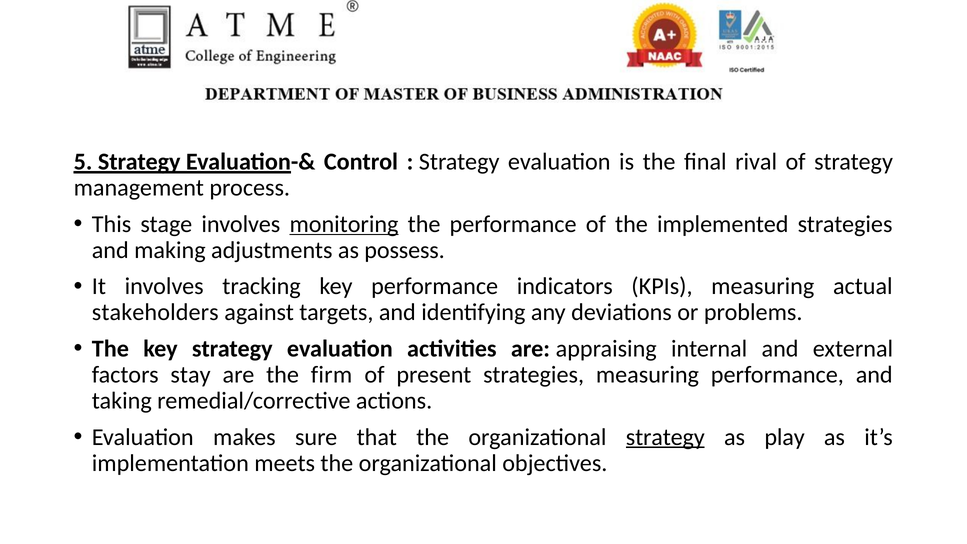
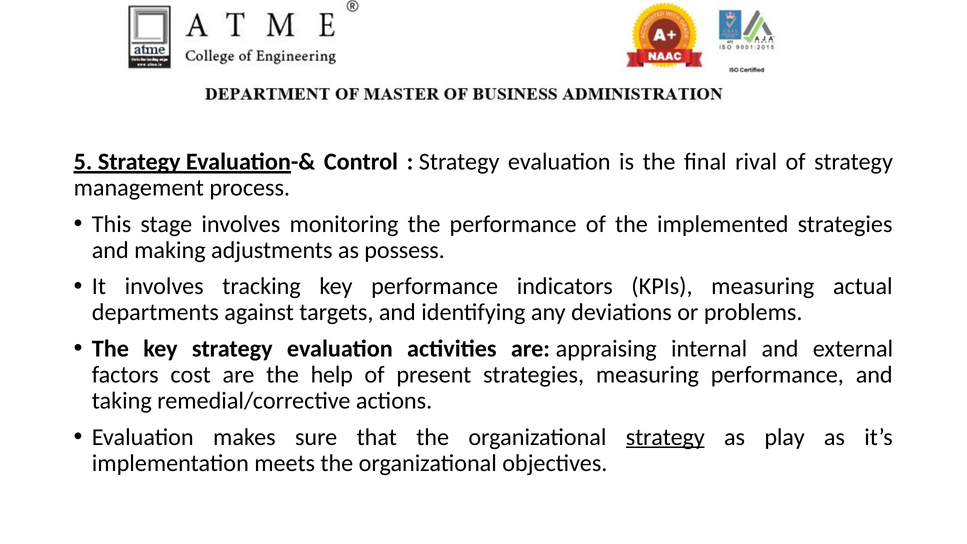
monitoring underline: present -> none (344, 224)
stakeholders: stakeholders -> departments (155, 312)
stay: stay -> cost (191, 375)
firm: firm -> help (332, 375)
